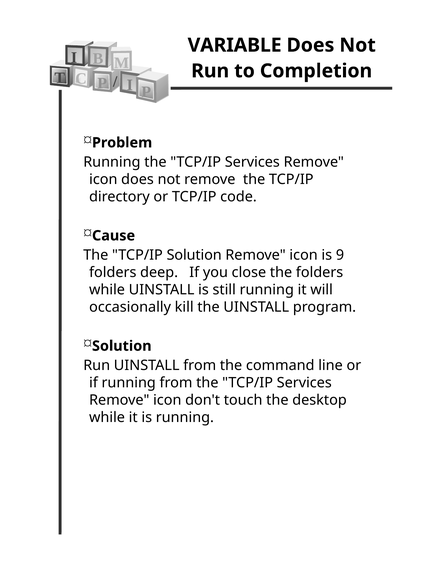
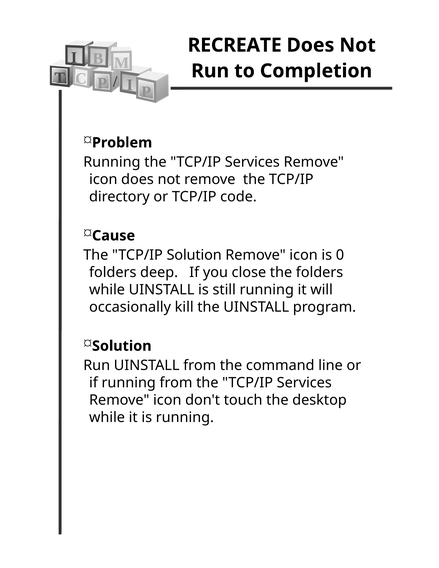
VARIABLE: VARIABLE -> RECREATE (235, 45)
9: 9 -> 0 (340, 255)
